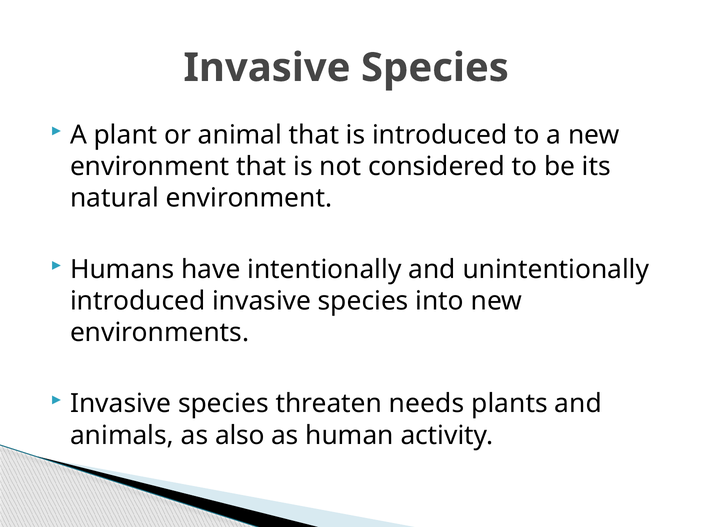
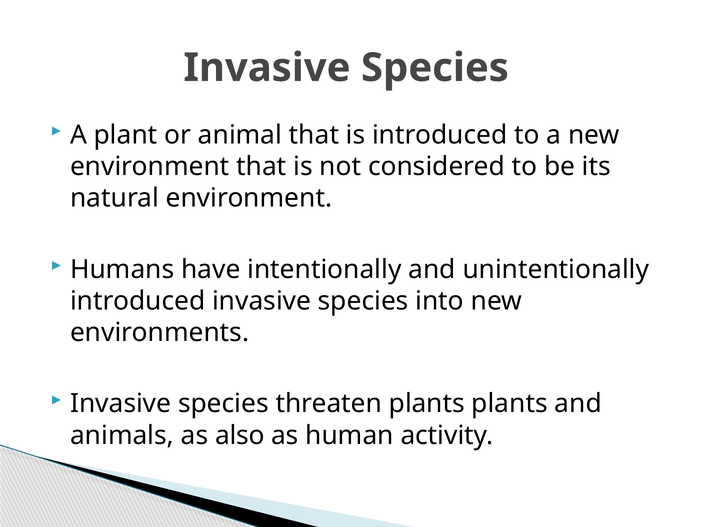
threaten needs: needs -> plants (427, 404)
